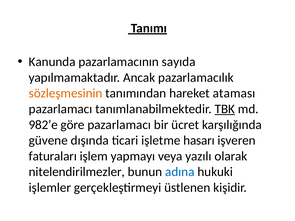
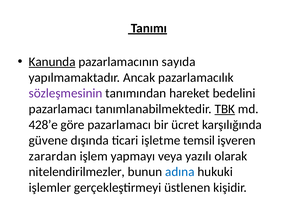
Kanunda underline: none -> present (52, 62)
sözleşmesinin colour: orange -> purple (66, 93)
ataması: ataması -> bedelini (234, 93)
982’e: 982’e -> 428’e (43, 125)
hasarı: hasarı -> temsil (199, 141)
faturaları: faturaları -> zarardan (53, 156)
